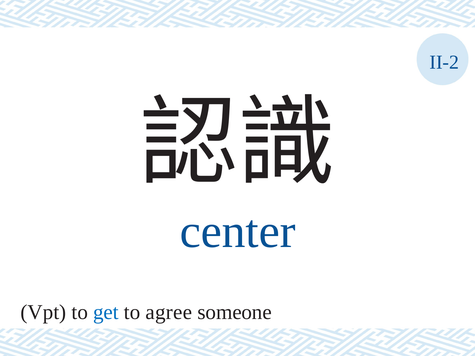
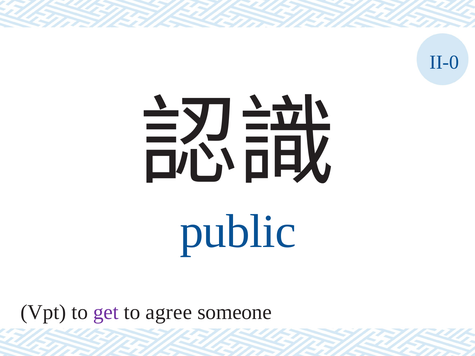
II-2: II-2 -> II-0 (444, 62)
center: center -> public (238, 232)
get colour: blue -> purple (106, 313)
